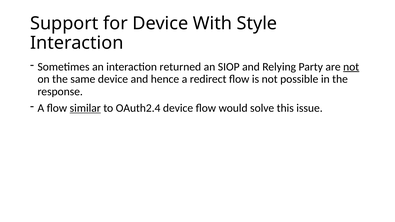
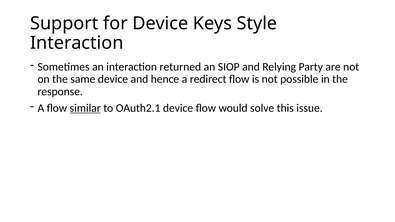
With: With -> Keys (212, 23)
not underline: present -> none (351, 67)
OAuth2.4: OAuth2.4 -> OAuth2.1 (138, 108)
